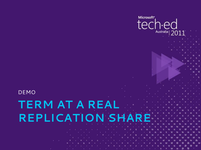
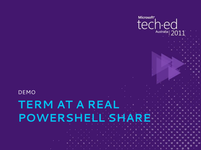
REPLICATION: REPLICATION -> POWERSHELL (61, 119)
